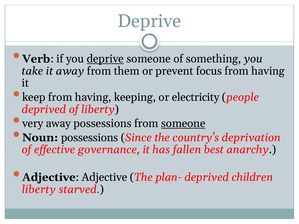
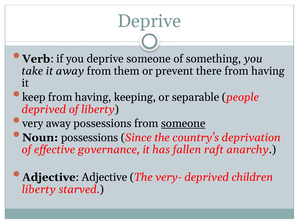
deprive underline: present -> none (105, 59)
focus: focus -> there (209, 71)
electricity: electricity -> separable (196, 97)
best: best -> raft (214, 150)
plan-: plan- -> very- (169, 177)
